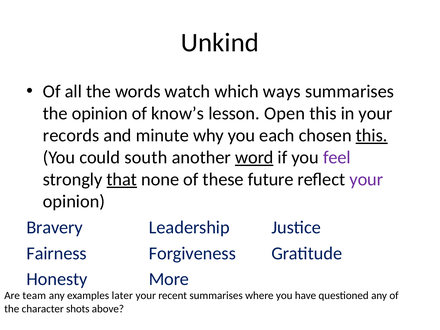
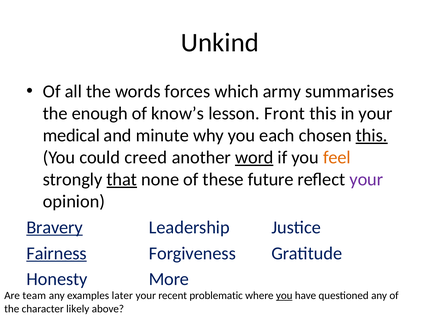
watch: watch -> forces (187, 91)
ways: ways -> army (282, 91)
the opinion: opinion -> enough (100, 113)
Open: Open -> Front (285, 113)
records: records -> medical (71, 135)
south: south -> creed (146, 157)
feel colour: purple -> orange (337, 157)
Bravery underline: none -> present (55, 227)
Fairness underline: none -> present (57, 253)
recent summarises: summarises -> problematic (216, 296)
you underline: none -> present (284, 296)
shots: shots -> likely (78, 309)
